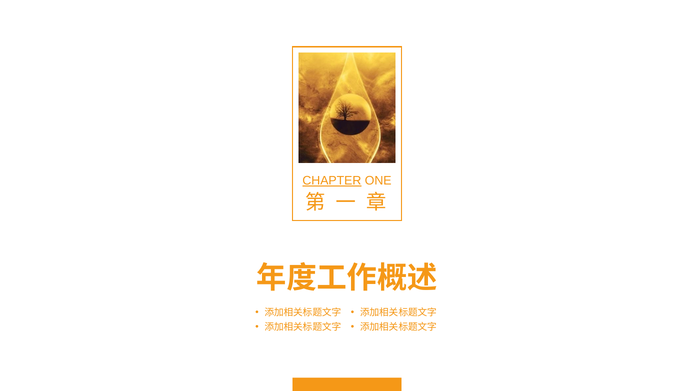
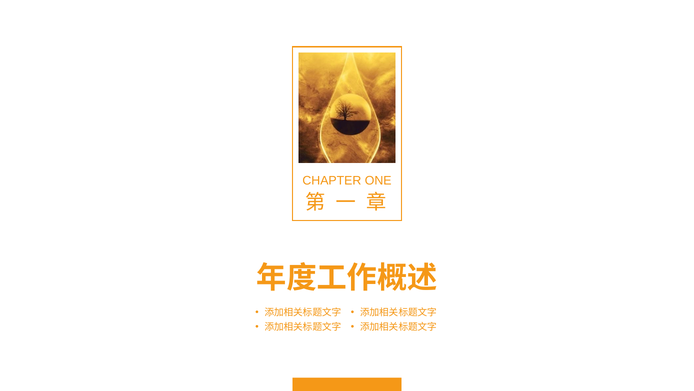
CHAPTER underline: present -> none (332, 180)
